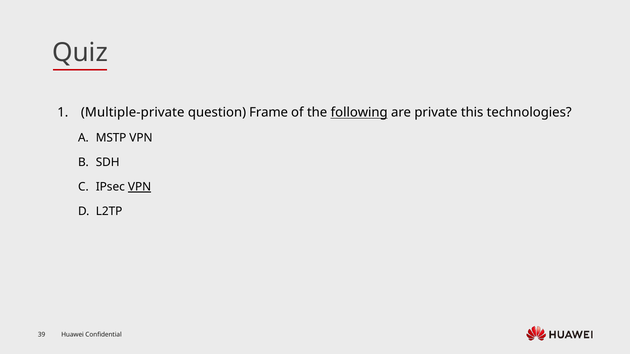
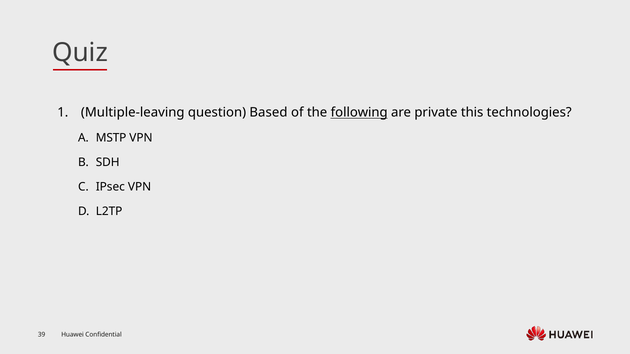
Multiple-private: Multiple-private -> Multiple-leaving (133, 113)
Frame: Frame -> Based (269, 113)
VPN underline: present -> none (140, 187)
